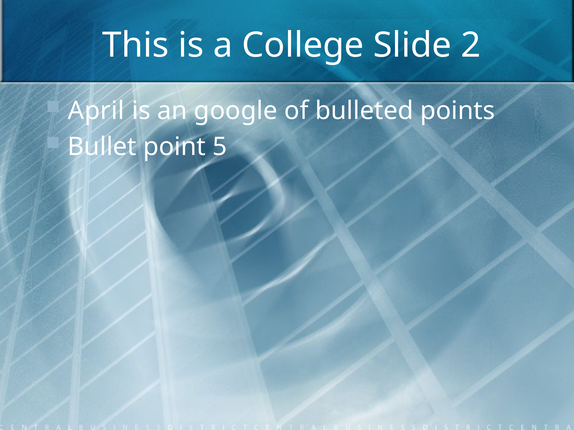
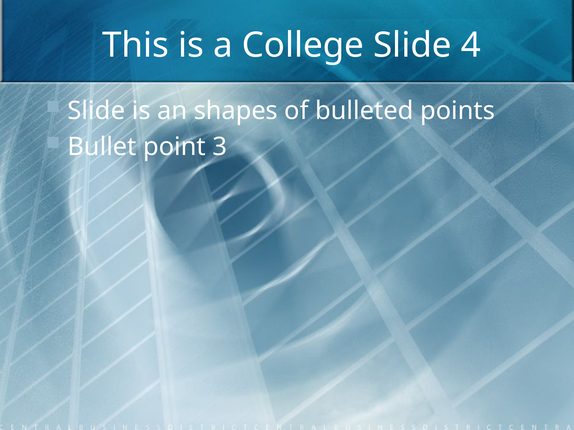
2: 2 -> 4 (471, 45)
April: April -> Slide (96, 111)
google: google -> shapes (236, 111)
5: 5 -> 3 (220, 147)
